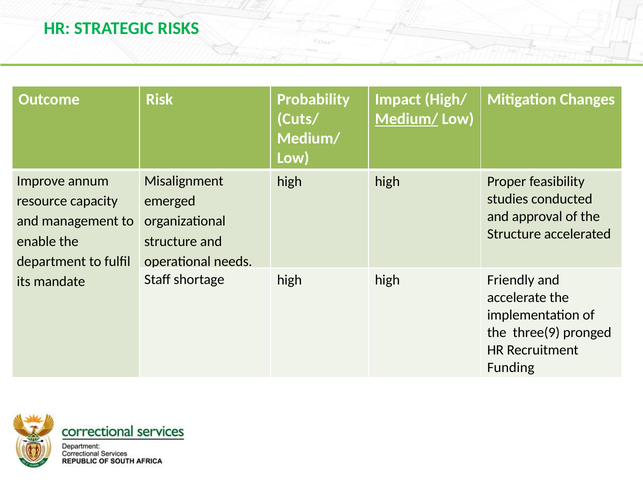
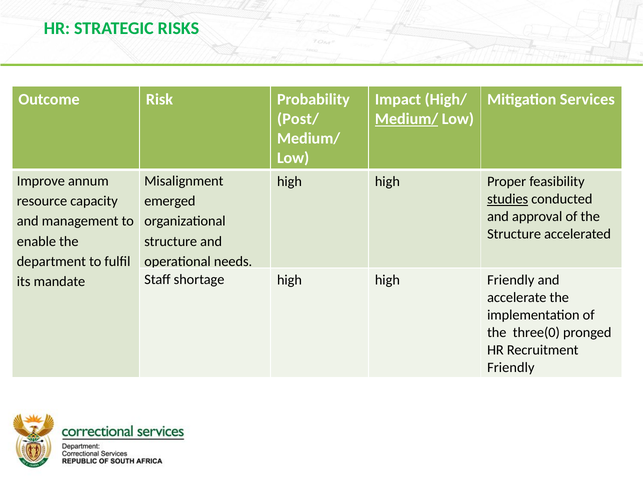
Changes: Changes -> Services (587, 99)
Cuts/: Cuts/ -> Post/ (298, 119)
studies underline: none -> present (508, 199)
three(9: three(9 -> three(0 (536, 333)
Funding: Funding -> Friendly (511, 368)
